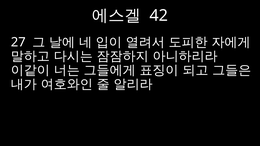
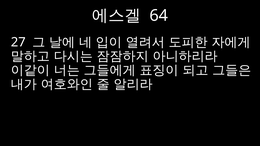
42: 42 -> 64 (159, 16)
